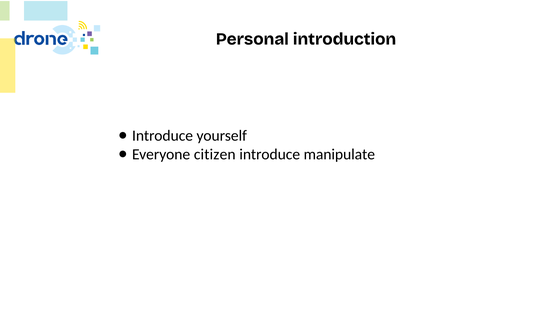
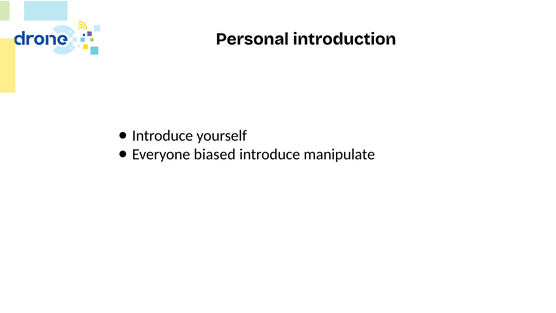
citizen: citizen -> biased (215, 154)
